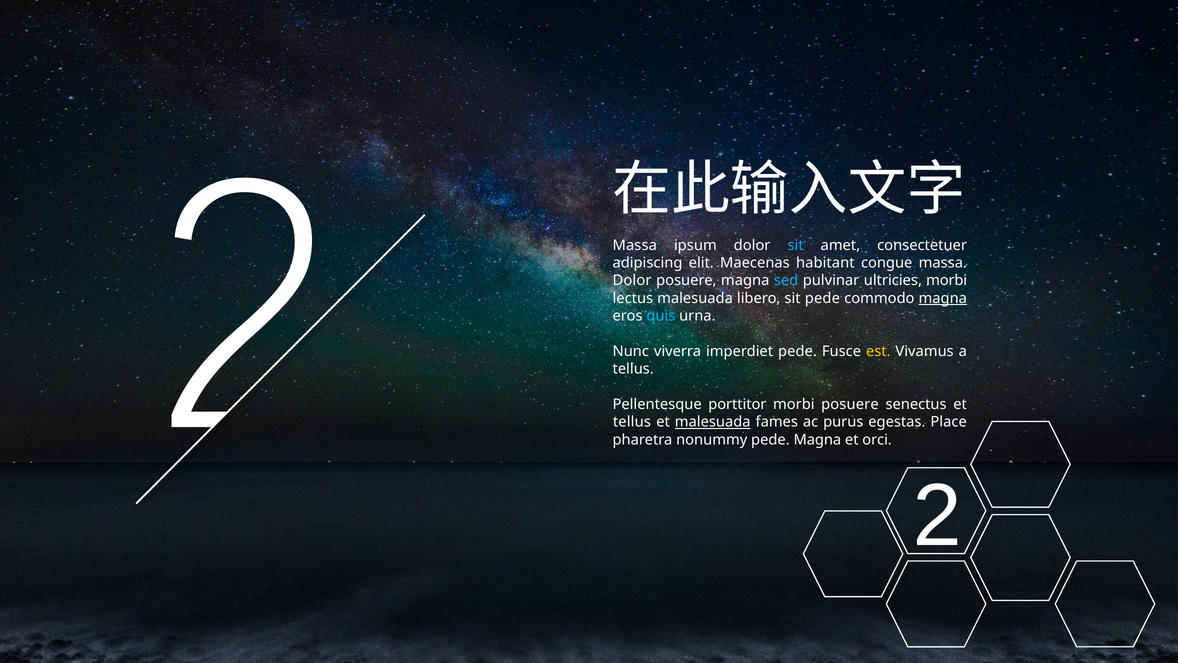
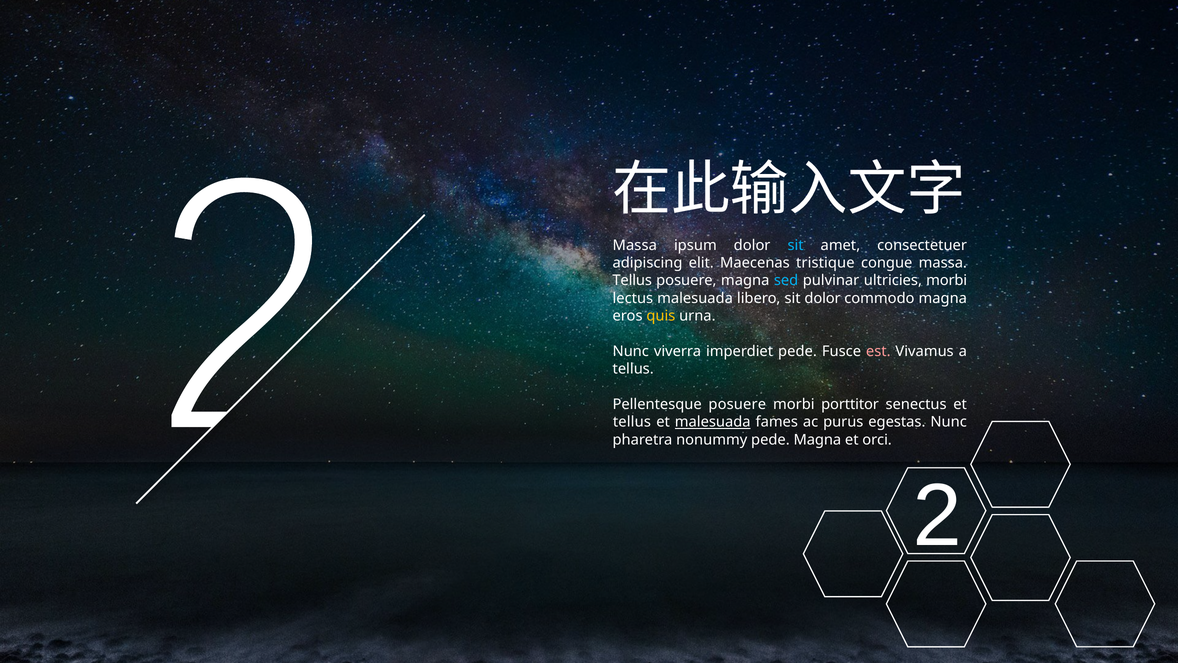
habitant: habitant -> tristique (825, 263)
Dolor: Dolor -> Tellus (632, 280)
sit pede: pede -> dolor (823, 298)
magna underline: present -> none (943, 298)
quis colour: light blue -> yellow (661, 316)
est colour: yellow -> pink (878, 351)
Pellentesque porttitor: porttitor -> posuere (737, 404)
morbi posuere: posuere -> porttitor (850, 404)
egestas Place: Place -> Nunc (949, 422)
